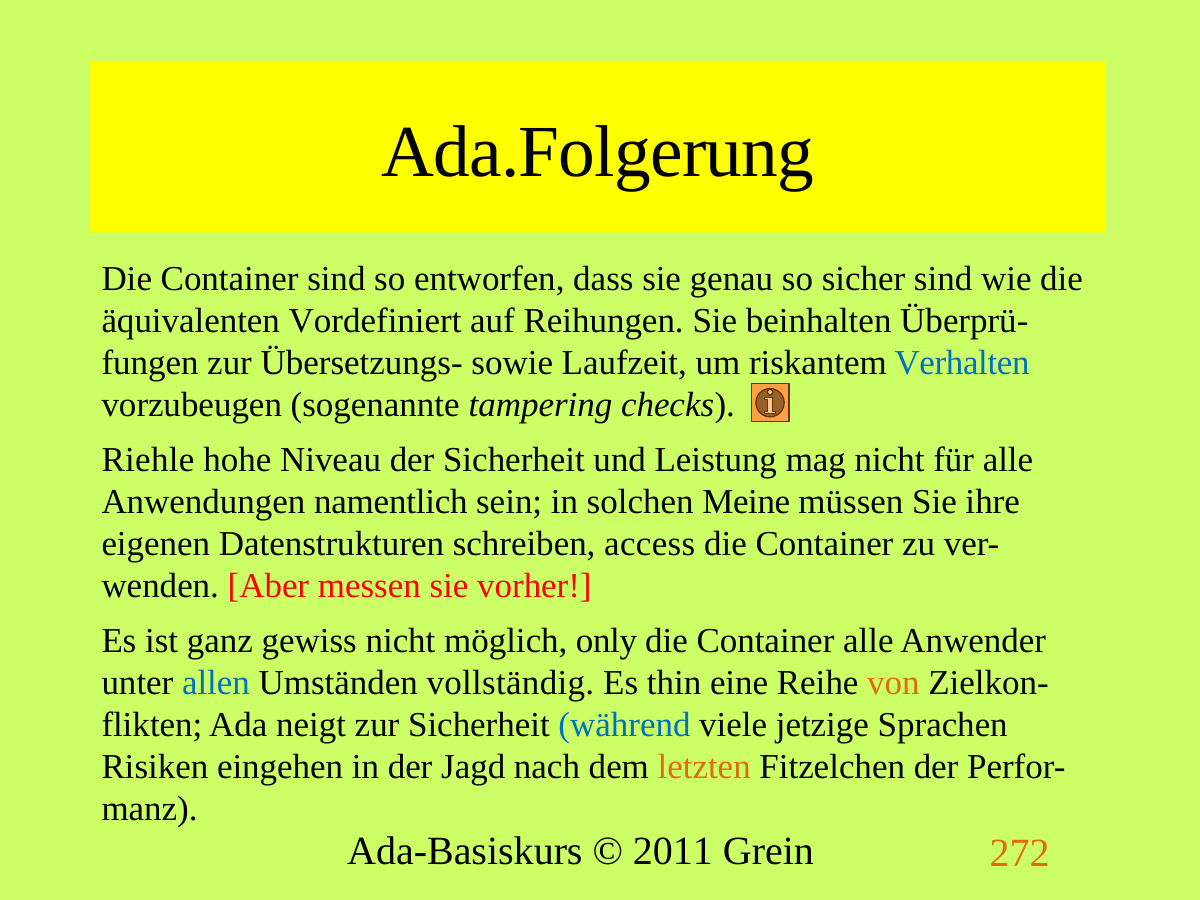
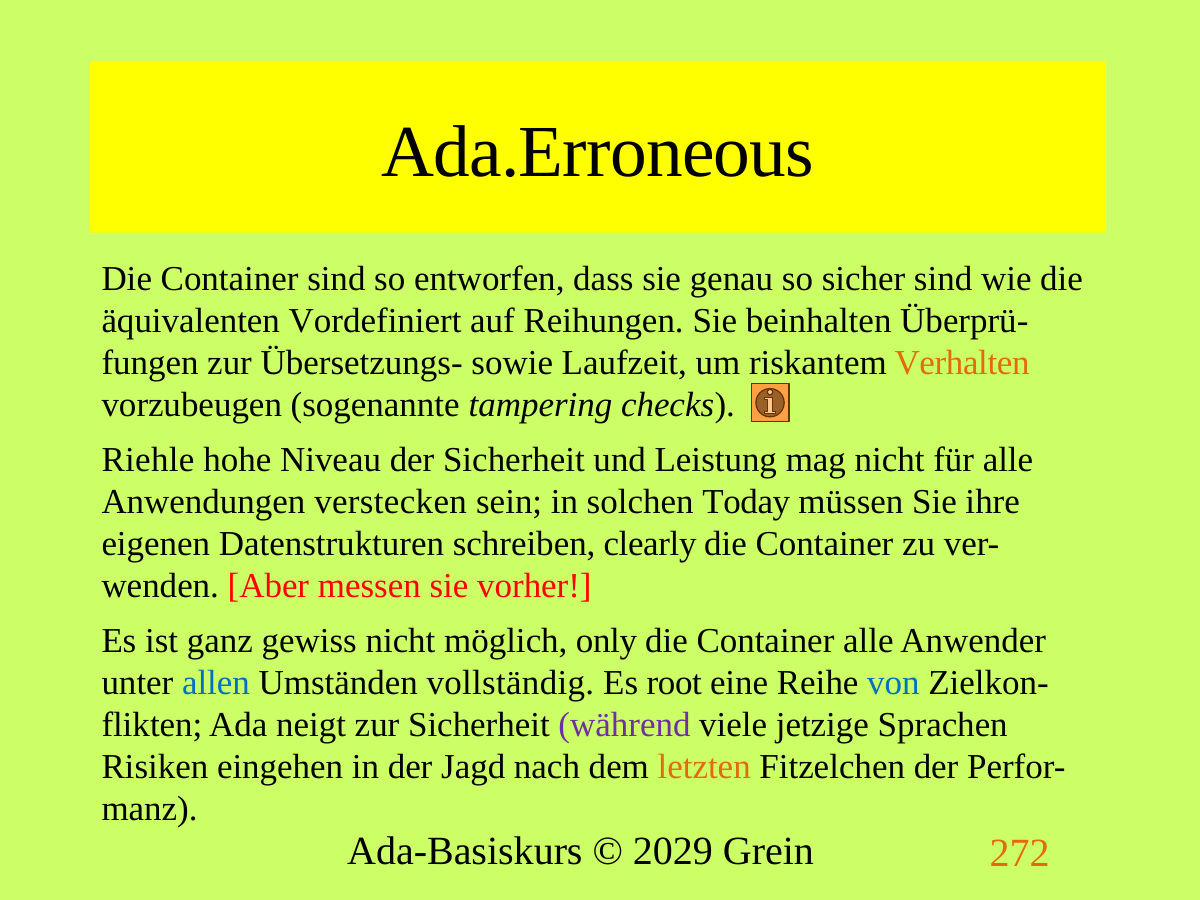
Ada.Folgerung: Ada.Folgerung -> Ada.Erroneous (598, 152)
Verhalten colour: blue -> orange (962, 363)
namentlich: namentlich -> verstecken (391, 502)
Meine: Meine -> Today (746, 502)
access: access -> clearly (650, 544)
thin: thin -> root (674, 683)
von colour: orange -> blue (893, 683)
während colour: blue -> purple (625, 725)
2011: 2011 -> 2029 (673, 852)
